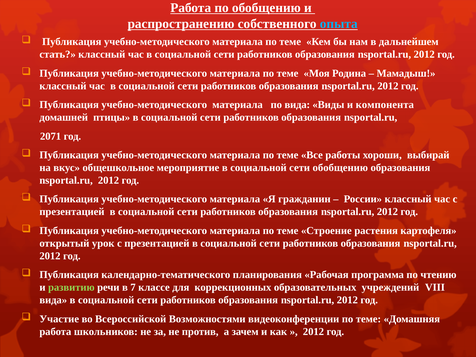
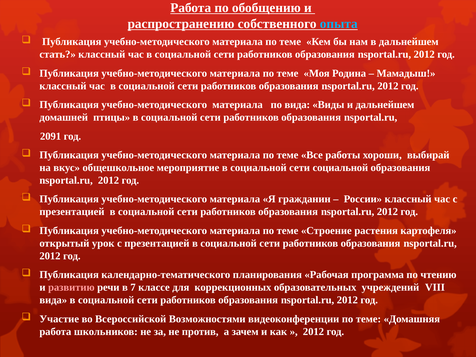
и компонента: компонента -> дальнейшем (385, 105)
2071: 2071 -> 2091 (51, 136)
сети обобщению: обобщению -> социальной (340, 168)
развитию colour: light green -> pink (71, 287)
